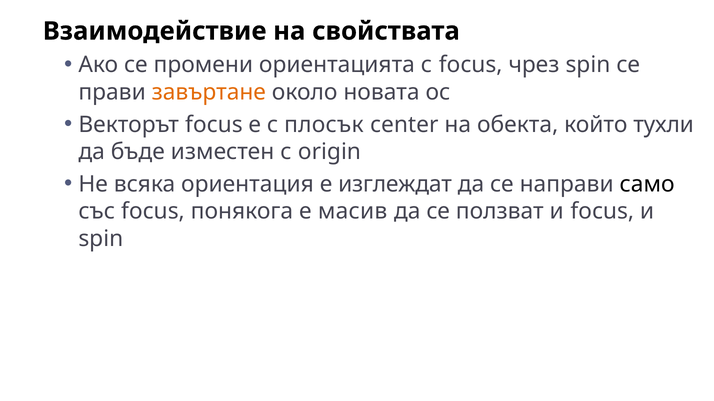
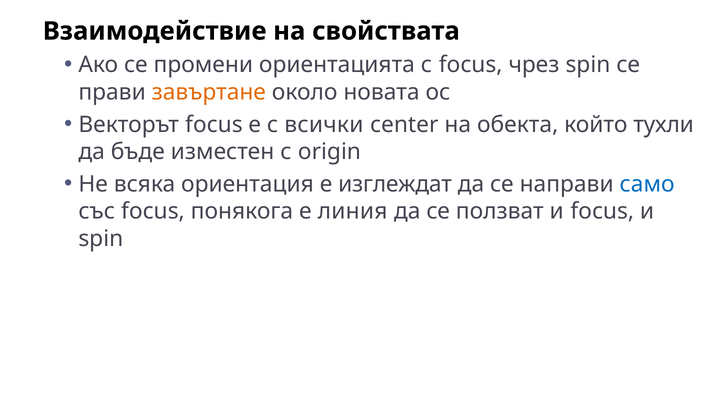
плосък: плосък -> всички (324, 125)
само colour: black -> blue (647, 184)
масив: масив -> линия (353, 212)
